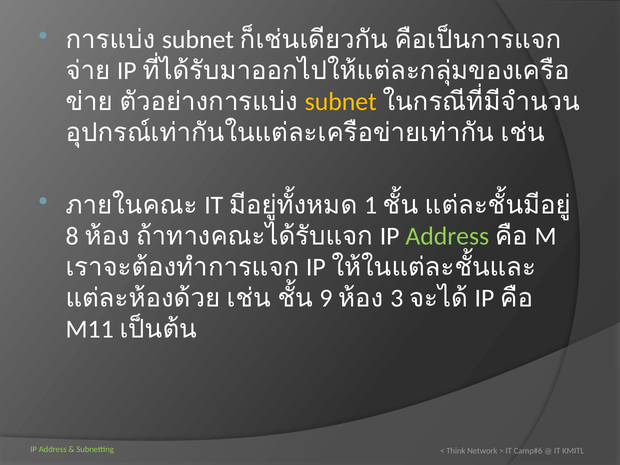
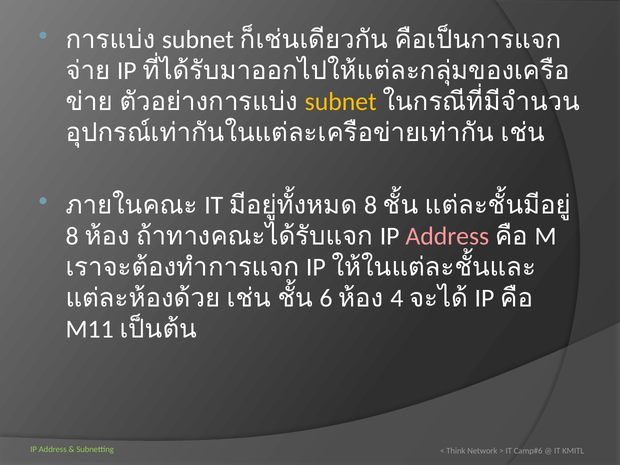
1: 1 -> 8 (371, 205)
Address colour: light green -> pink (447, 236)
9: 9 -> 6 (326, 298)
3: 3 -> 4 (397, 298)
